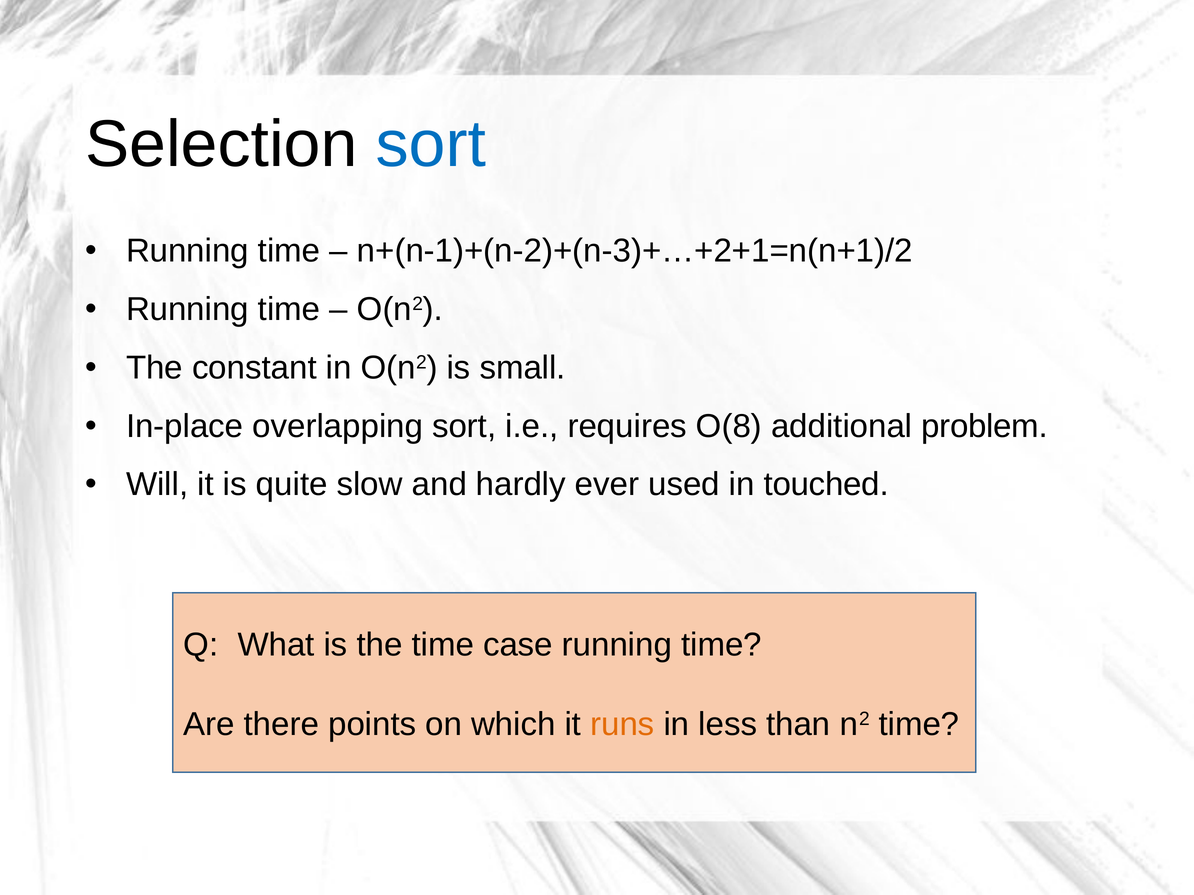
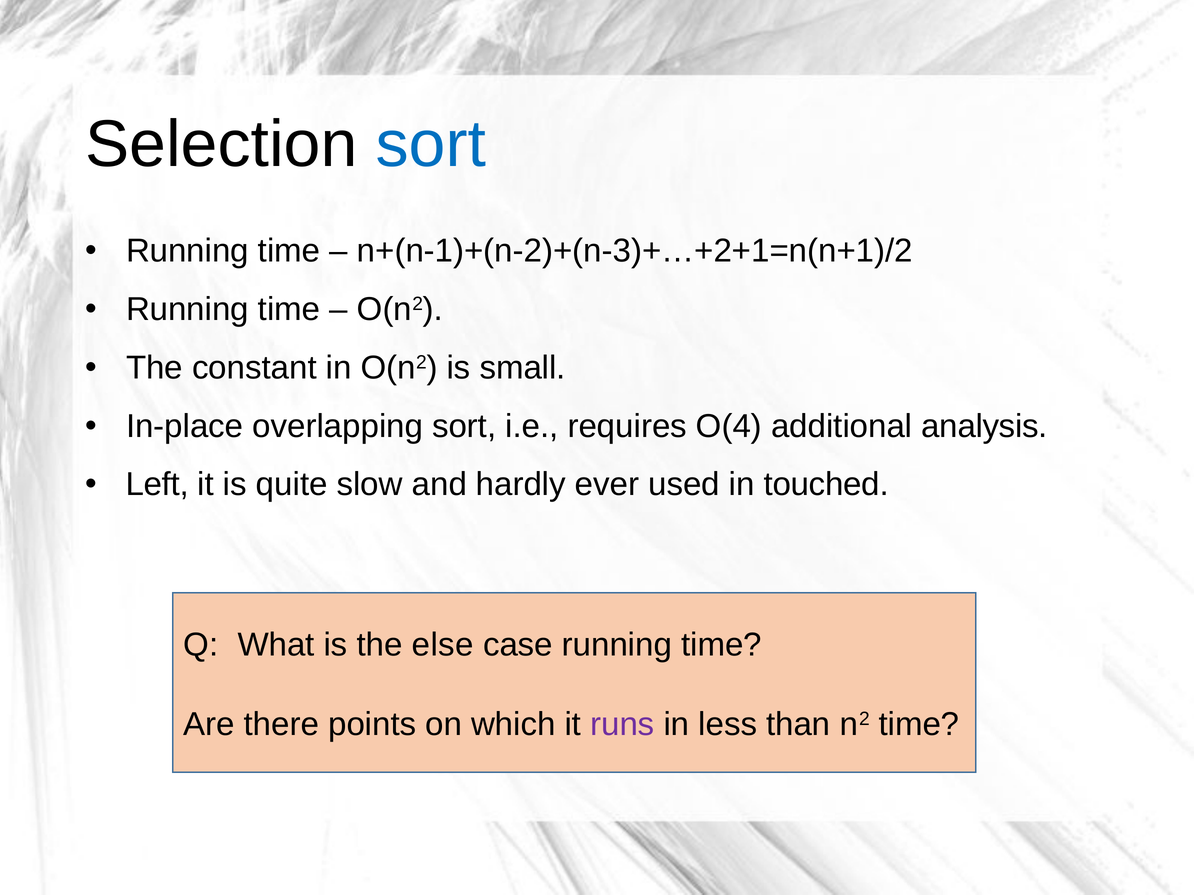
O(8: O(8 -> O(4 (729, 426)
problem: problem -> analysis (984, 426)
Will: Will -> Left (157, 485)
the time: time -> else (443, 645)
runs colour: orange -> purple (622, 725)
